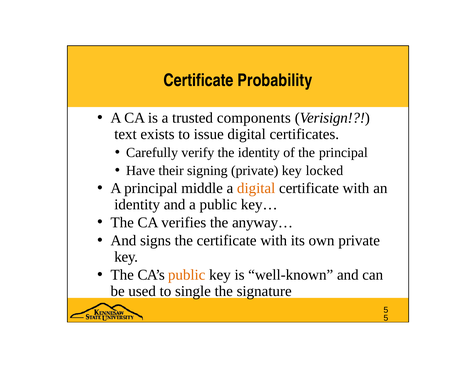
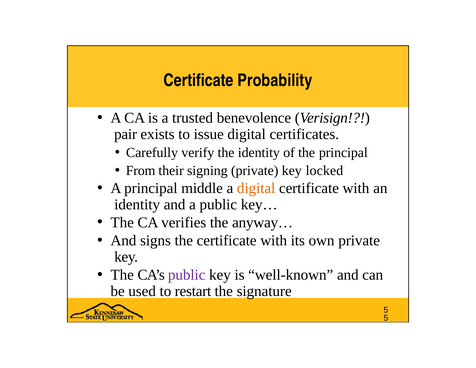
components: components -> benevolence (254, 118)
text: text -> pair (126, 134)
Have: Have -> From (141, 171)
public colour: orange -> purple (187, 275)
single: single -> restart (193, 291)
